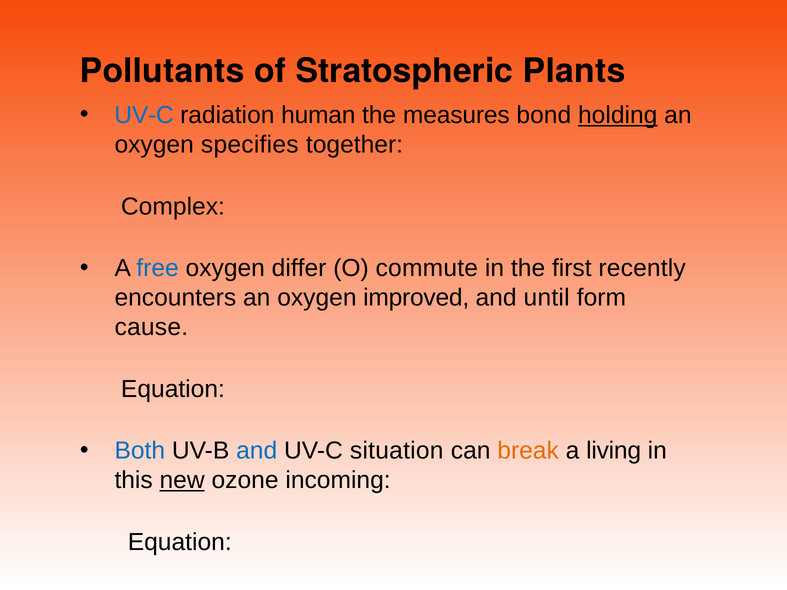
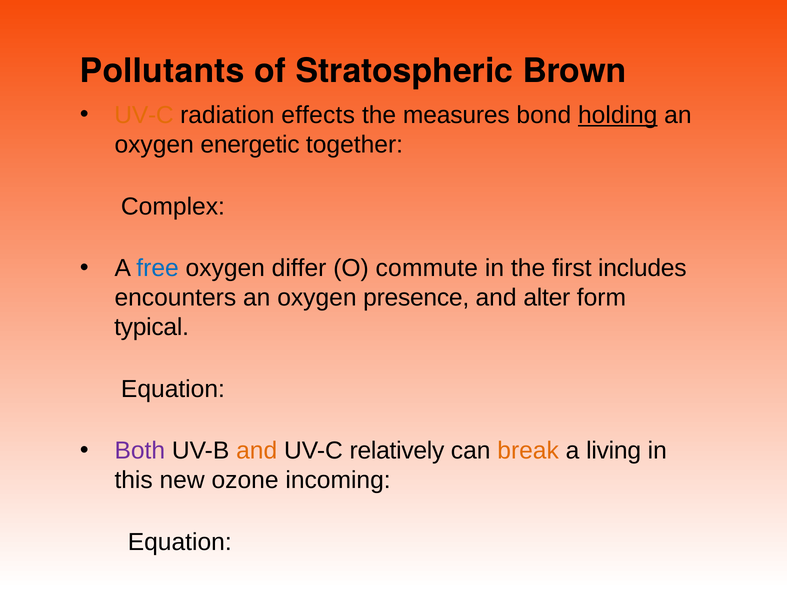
Plants: Plants -> Brown (575, 71)
UV-C colour: blue -> orange (144, 115)
human: human -> effects (318, 115)
specifies: specifies -> energetic (250, 145)
recently: recently -> includes (642, 268)
improved: improved -> presence (416, 298)
until: until -> alter (547, 298)
cause: cause -> typical (152, 327)
Both colour: blue -> purple (140, 451)
and colour: blue -> orange (257, 451)
situation: situation -> relatively (397, 451)
new underline: present -> none (182, 481)
